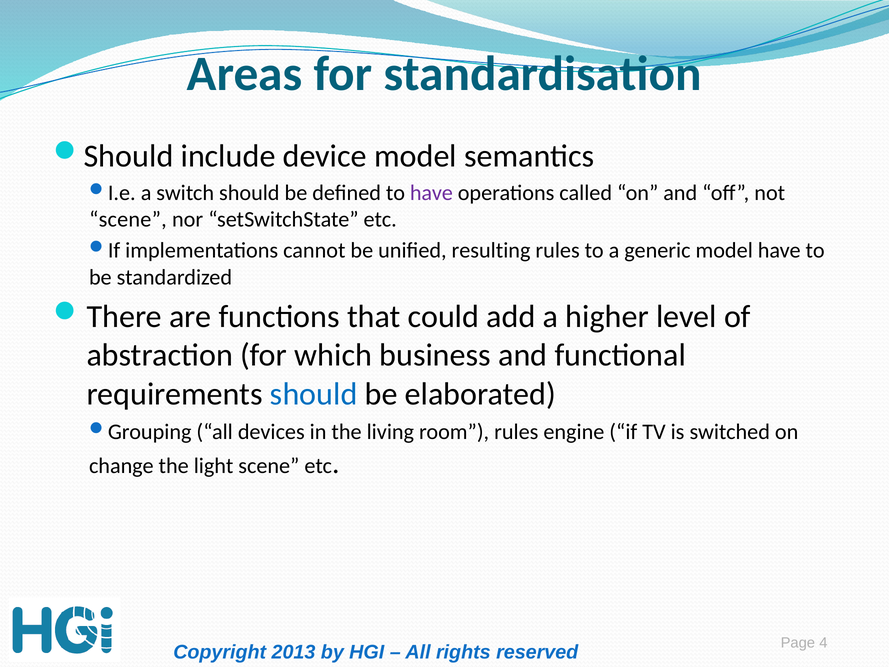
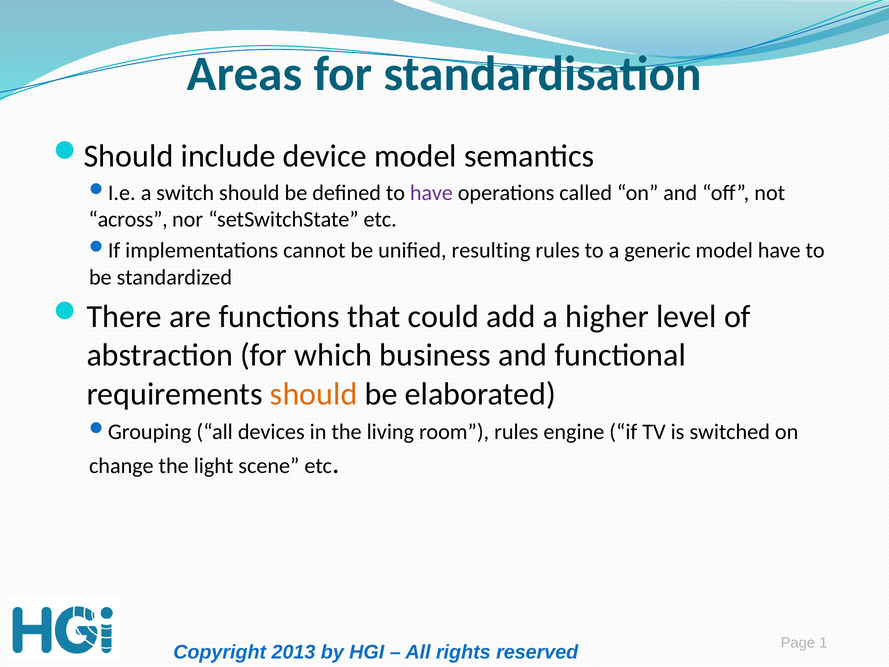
scene: scene -> across (128, 219)
should colour: blue -> orange (314, 394)
4: 4 -> 1 (823, 643)
